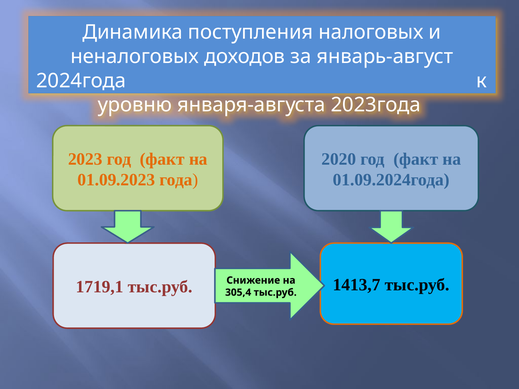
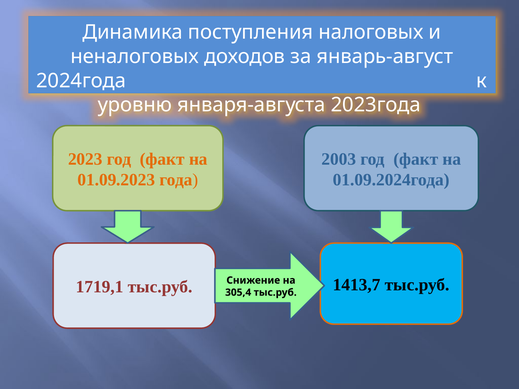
2020: 2020 -> 2003 (339, 159)
